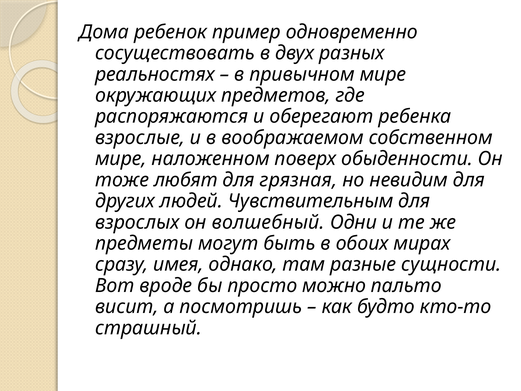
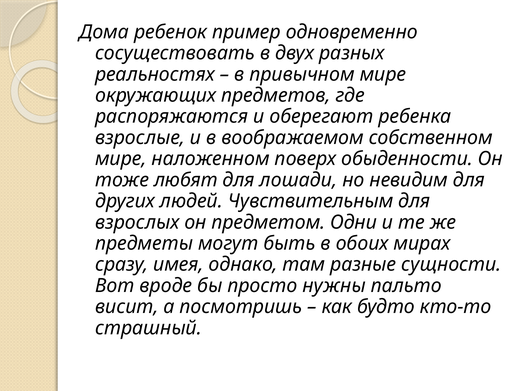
грязная: грязная -> лошади (298, 180)
волшебный: волшебный -> предметом (268, 222)
можно: можно -> нужны (334, 285)
